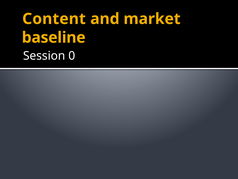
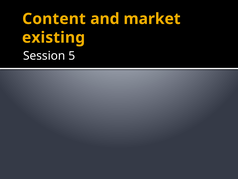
baseline: baseline -> existing (54, 37)
0: 0 -> 5 (72, 56)
